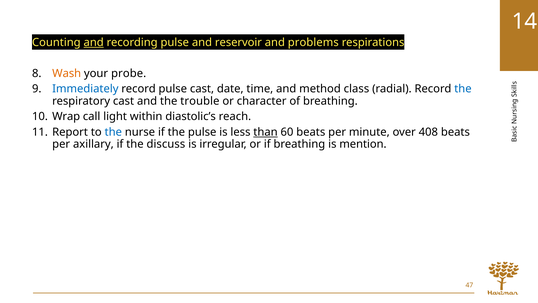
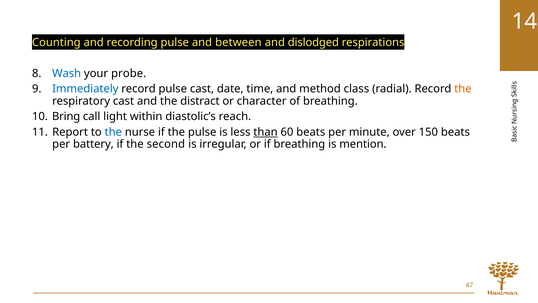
and underline: present -> none (94, 42)
reservoir: reservoir -> between (238, 42)
problems: problems -> dislodged (313, 42)
Wash colour: orange -> blue (67, 73)
the colour: blue -> orange (463, 89)
trouble: trouble -> distract (200, 101)
Wrap: Wrap -> Bring (66, 116)
408: 408 -> 150 (428, 132)
axillary: axillary -> battery (93, 144)
discuss: discuss -> second (166, 144)
